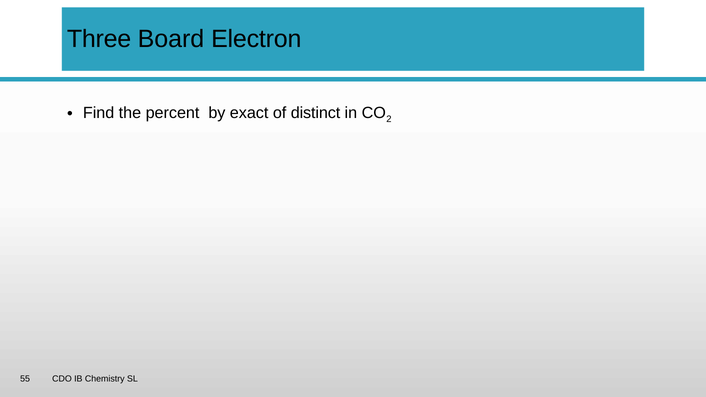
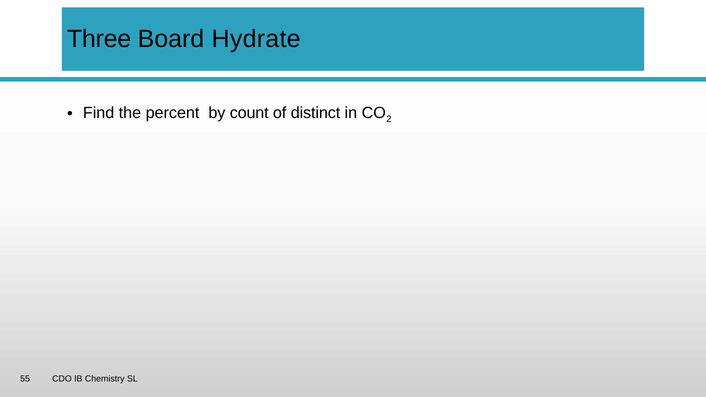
Electron: Electron -> Hydrate (256, 39)
exact: exact -> count (249, 113)
